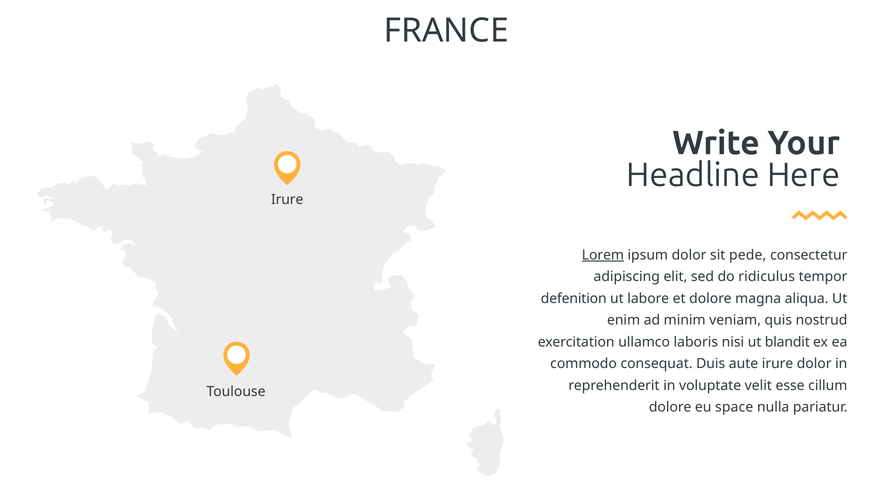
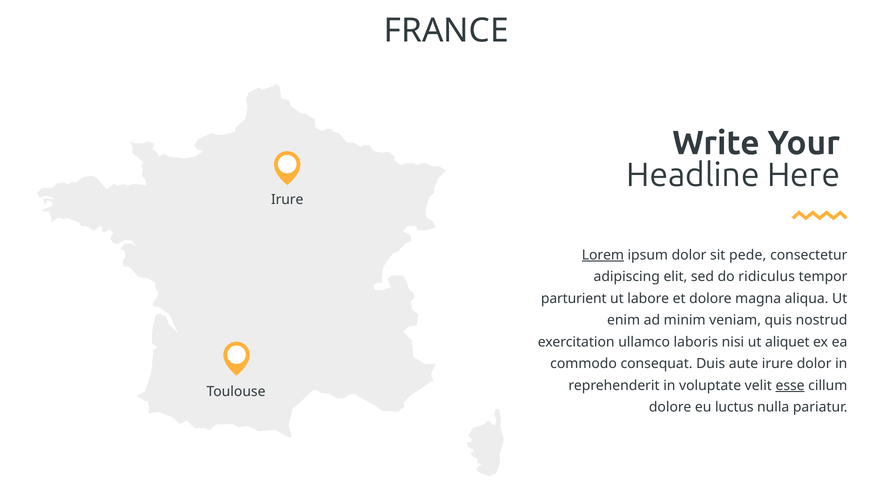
defenition: defenition -> parturient (574, 299)
blandit: blandit -> aliquet (787, 342)
esse underline: none -> present (790, 386)
space: space -> luctus (734, 407)
